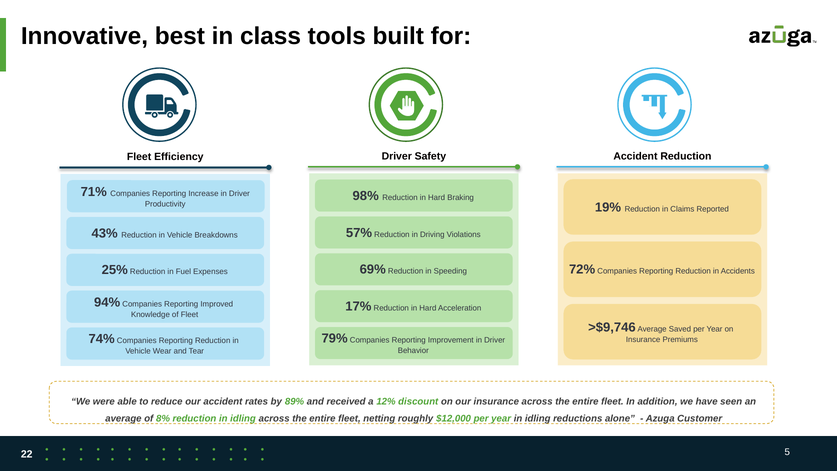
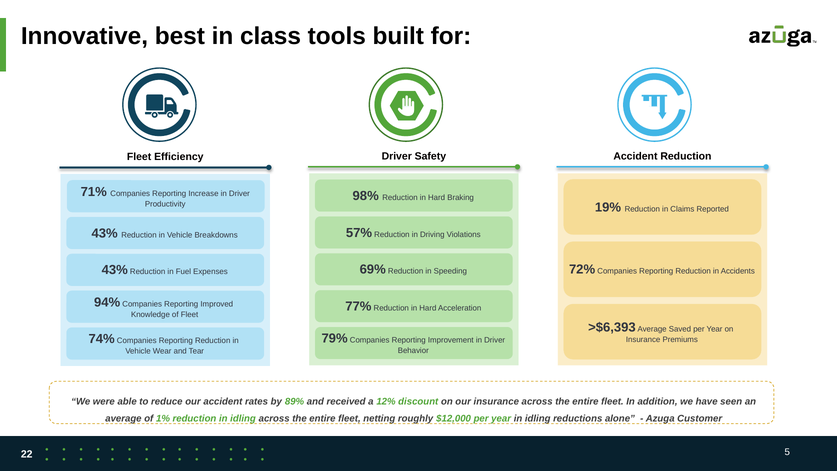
25%: 25% -> 43% (115, 270)
17%: 17% -> 77% (358, 306)
>$9,746: >$9,746 -> >$6,393 (612, 327)
8%: 8% -> 1% (163, 419)
